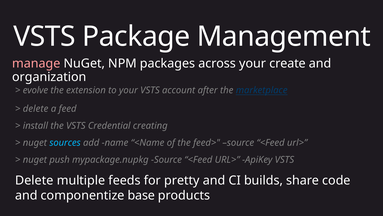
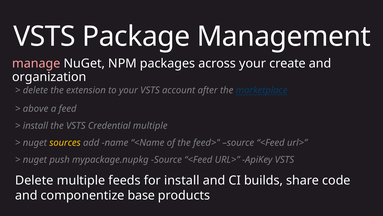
evolve: evolve -> delete (35, 90)
delete: delete -> above (36, 109)
Credential creating: creating -> multiple (150, 125)
sources colour: light blue -> yellow (65, 142)
for pretty: pretty -> install (182, 180)
